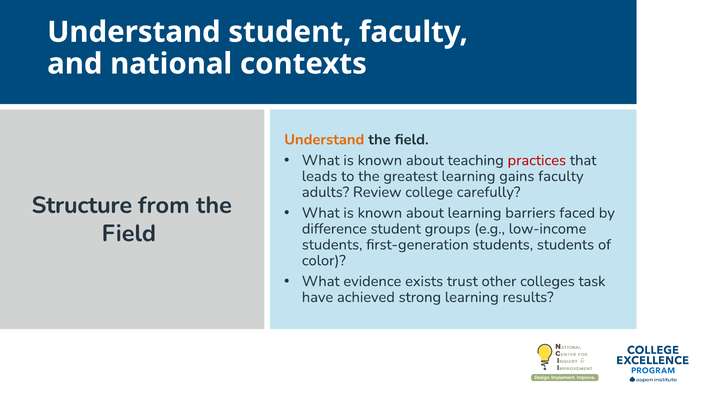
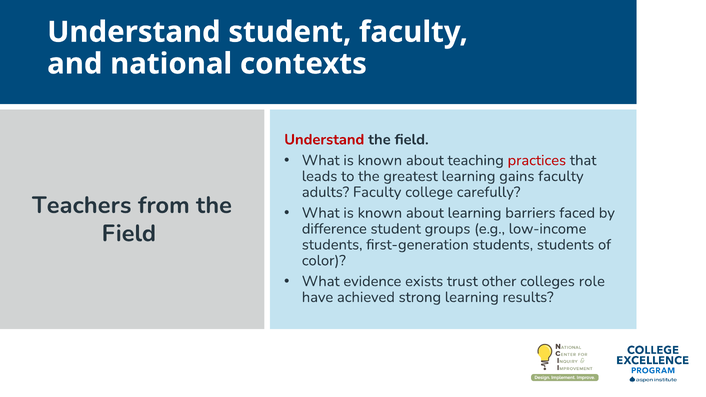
Understand colour: orange -> red (324, 140)
adults Review: Review -> Faculty (377, 192)
Structure: Structure -> Teachers (82, 205)
task: task -> role (592, 281)
